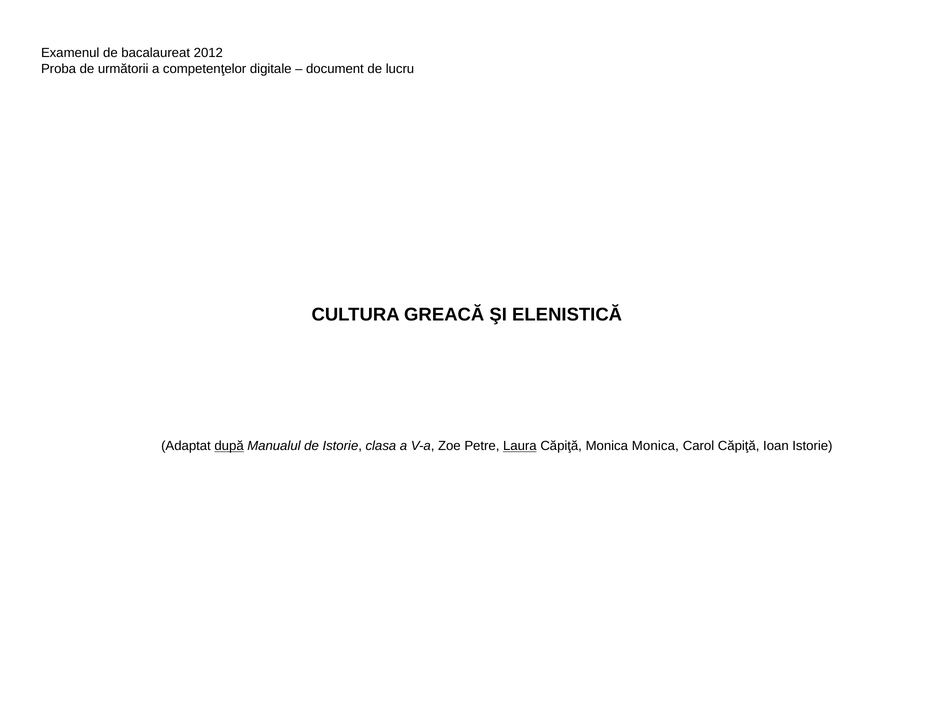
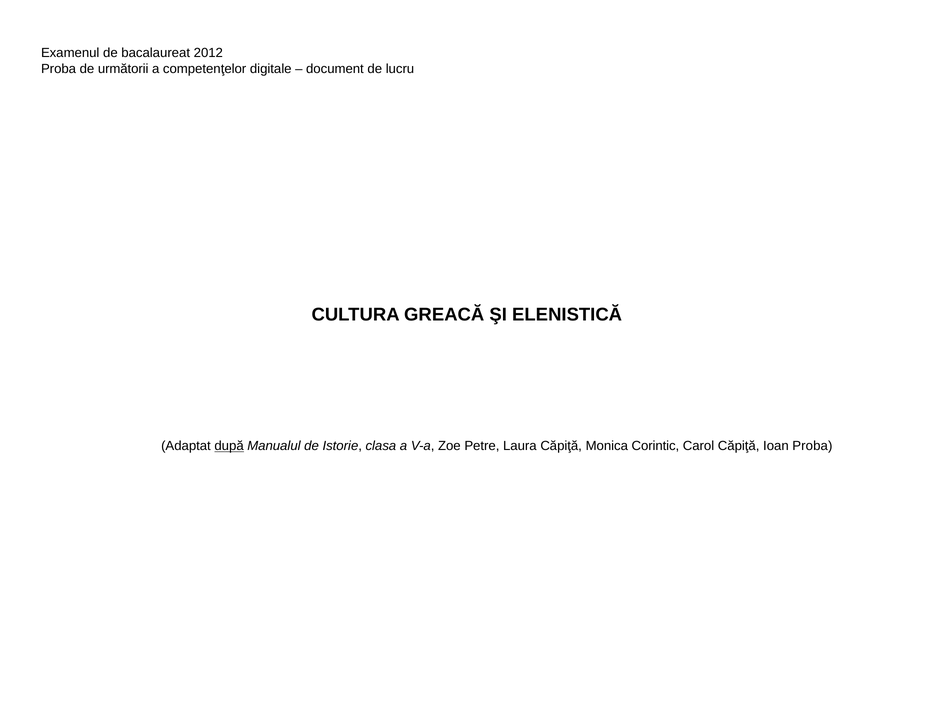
Laura underline: present -> none (520, 446)
Monica Monica: Monica -> Corintic (655, 446)
Ioan Istorie: Istorie -> Proba (812, 446)
